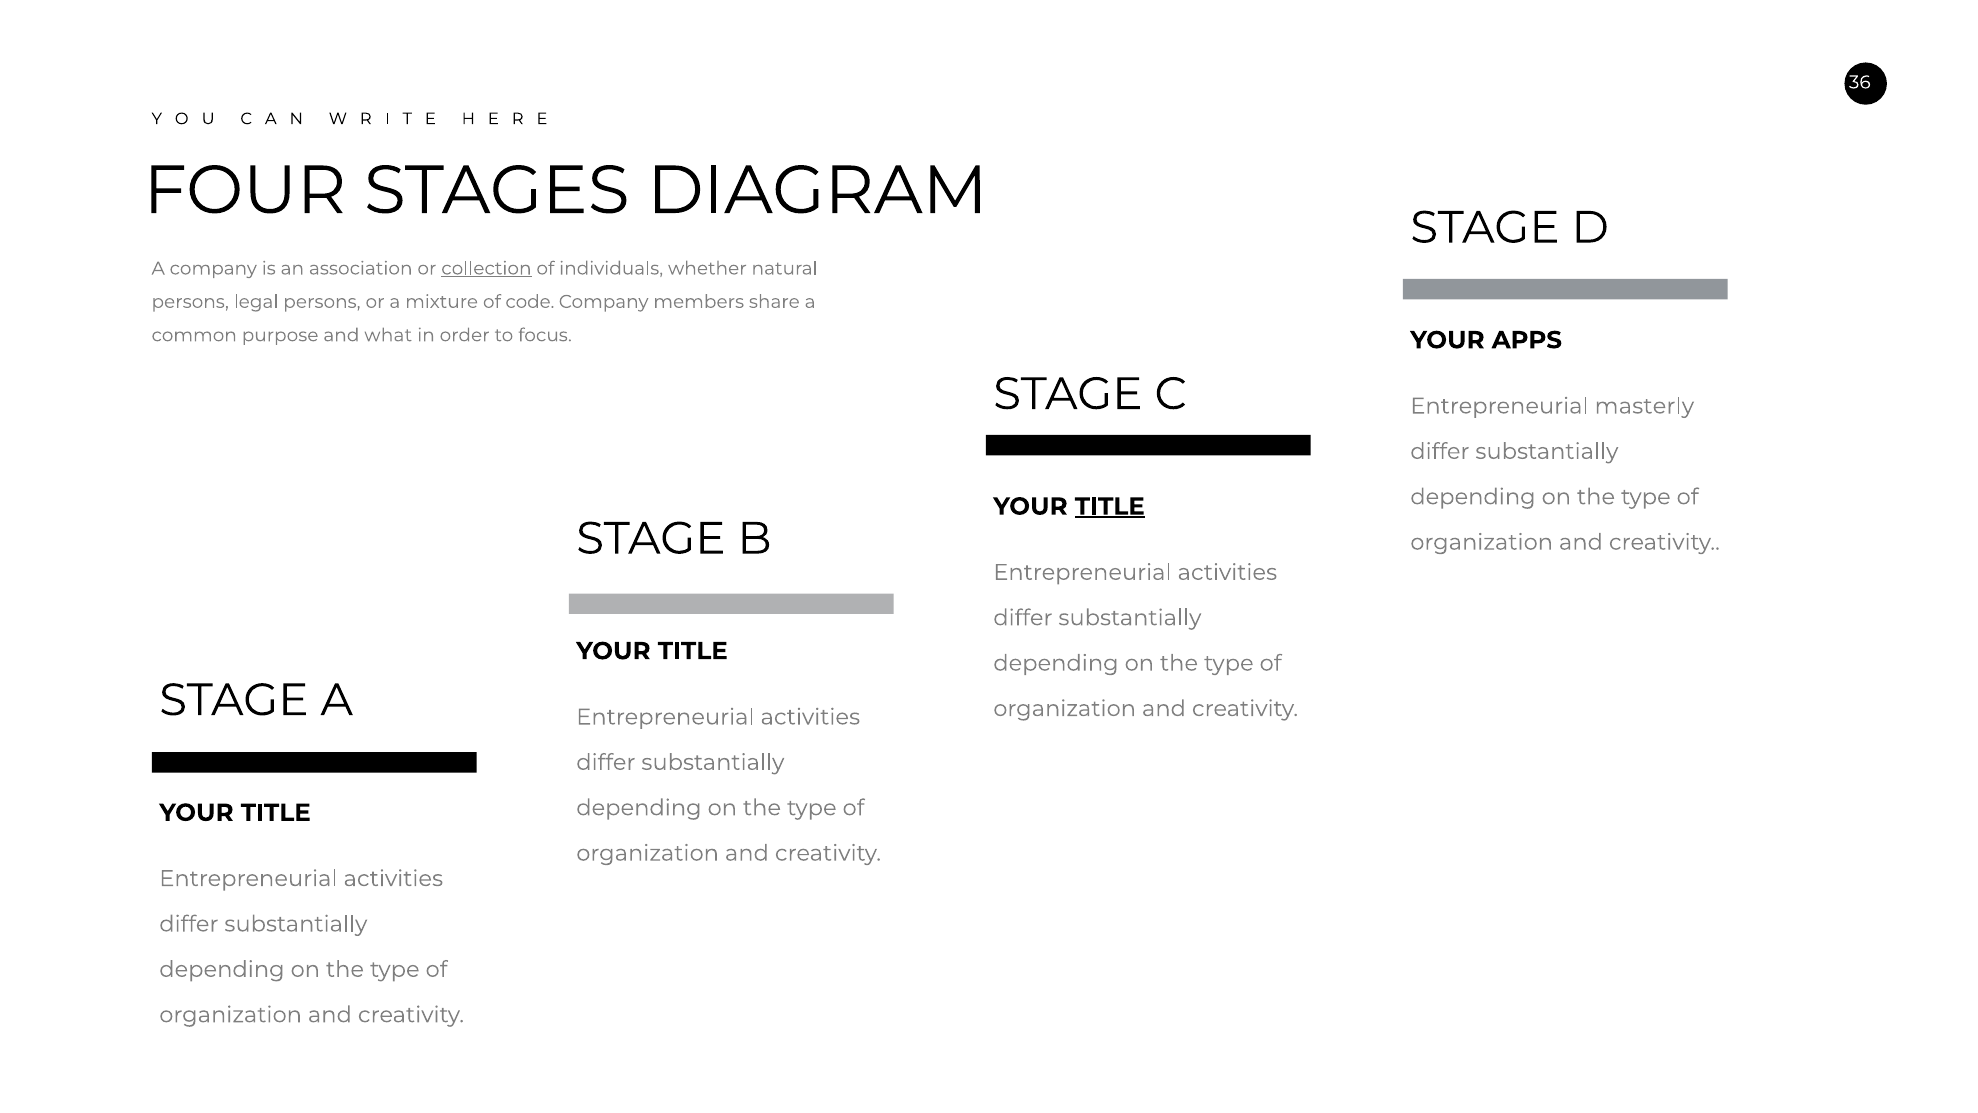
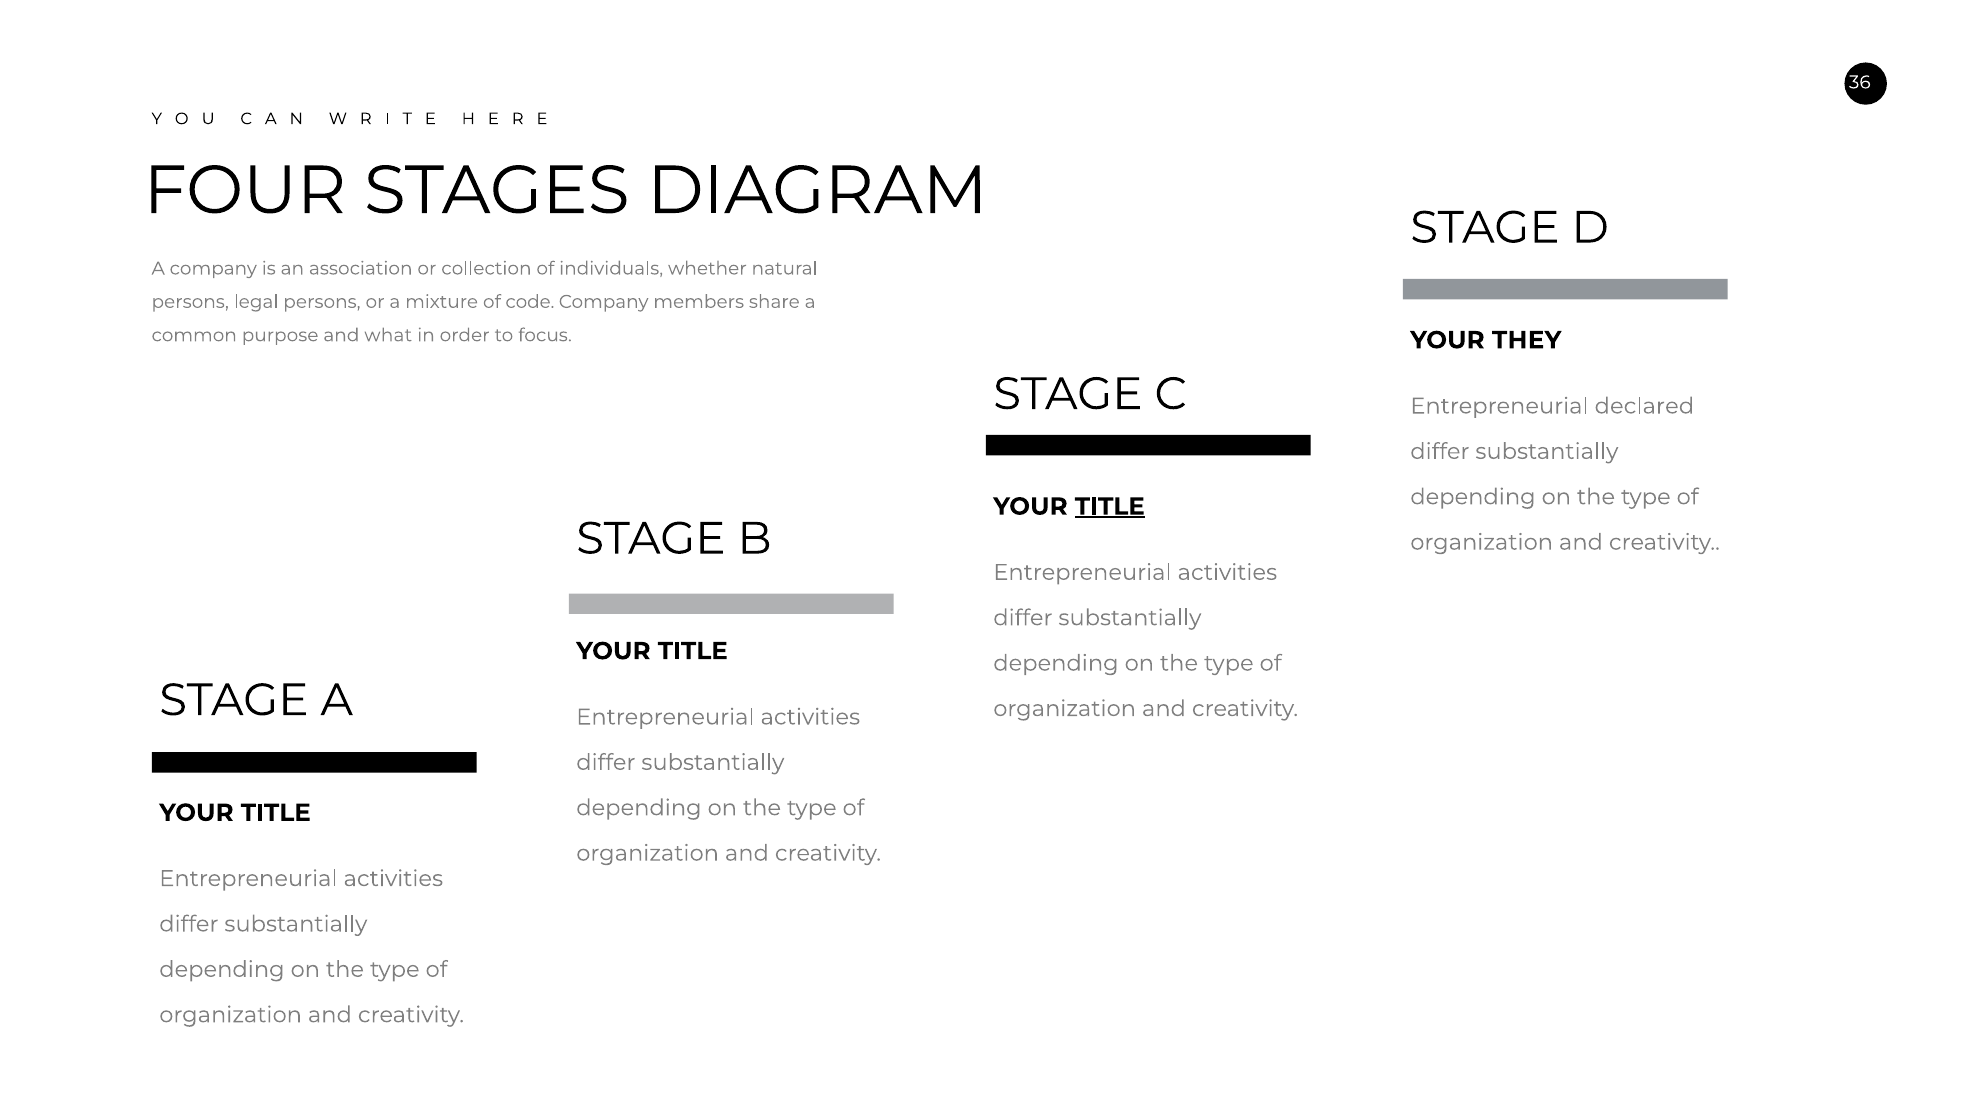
collection underline: present -> none (486, 268)
APPS: APPS -> THEY (1527, 340)
masterly: masterly -> declared (1644, 406)
